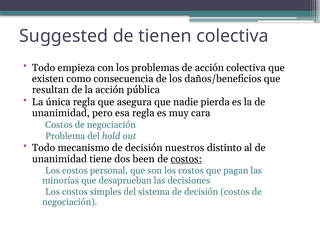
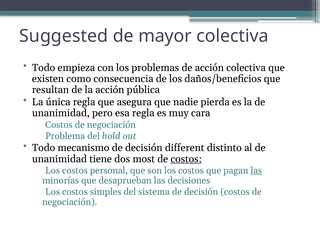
tienen: tienen -> mayor (165, 36)
nuestros: nuestros -> different (185, 148)
been: been -> most (144, 159)
las underline: none -> present (256, 171)
